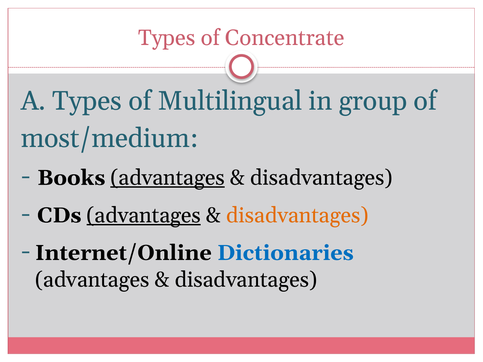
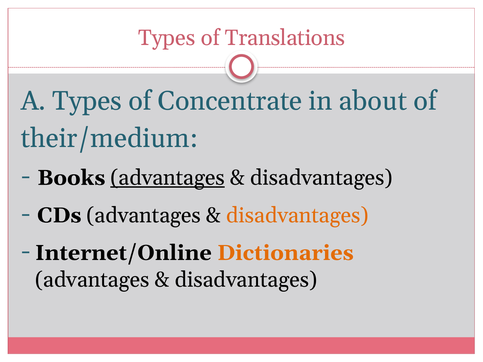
Concentrate: Concentrate -> Translations (285, 38)
Multilingual: Multilingual -> Concentrate (230, 101)
group: group -> about (373, 101)
most/medium: most/medium -> their/medium (109, 139)
advantages underline: present -> none (144, 215)
Dictionaries colour: blue -> orange (285, 253)
